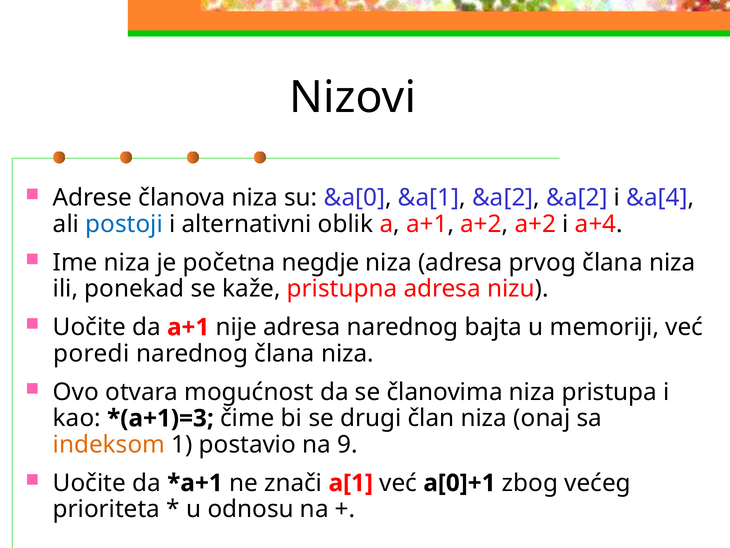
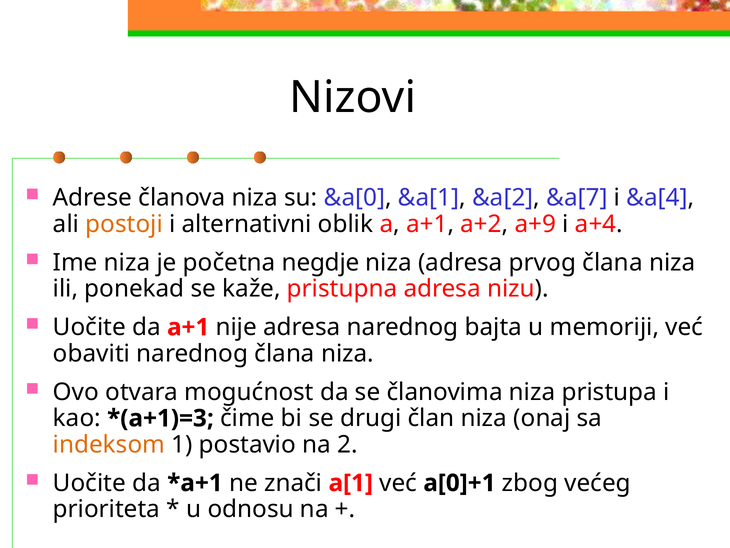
&a[2 &a[2: &a[2 -> &a[7 (577, 198)
postoji colour: blue -> orange (124, 224)
a+2 a+2: a+2 -> a+9 (535, 224)
poredi: poredi -> obaviti (92, 353)
9: 9 -> 2 (348, 444)
